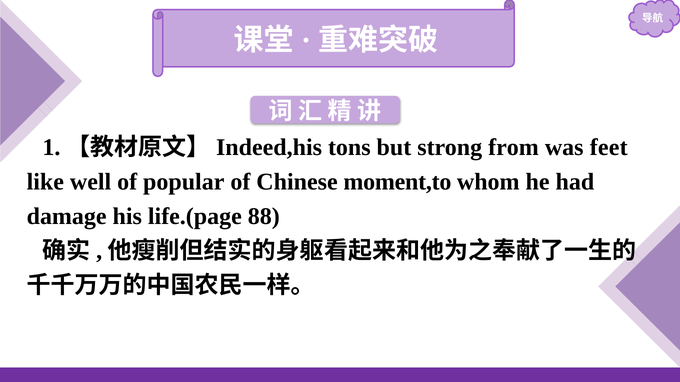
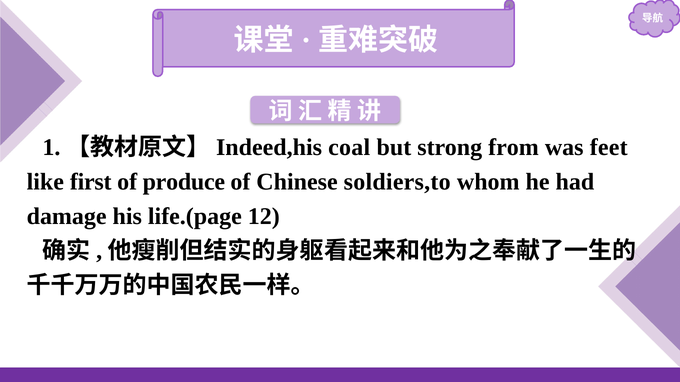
tons: tons -> coal (349, 148)
well: well -> first (91, 182)
popular: popular -> produce (184, 182)
moment,to: moment,to -> soldiers,to (397, 182)
88: 88 -> 12 (264, 217)
